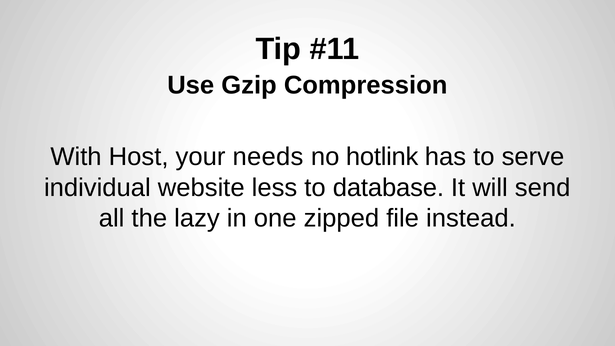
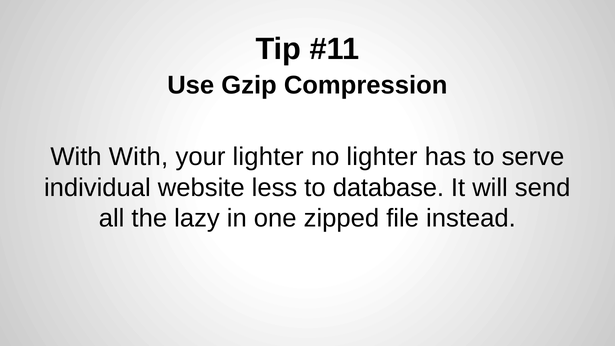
With Host: Host -> With (138, 157)
your needs: needs -> lighter (268, 157)
no hotlink: hotlink -> lighter (382, 157)
